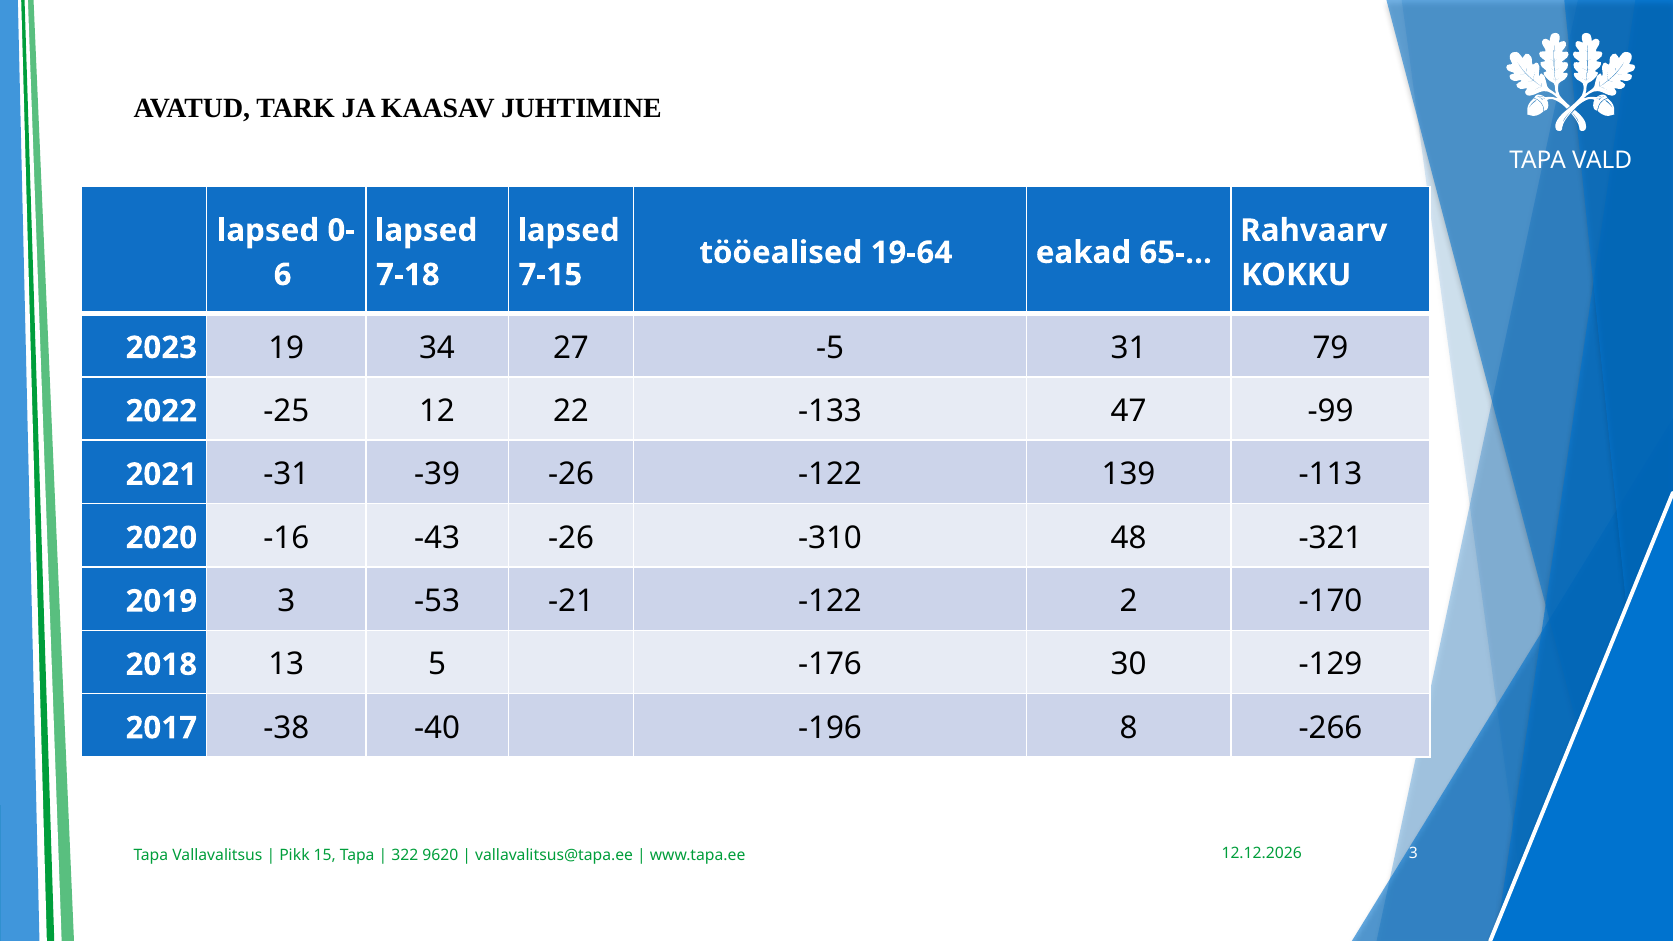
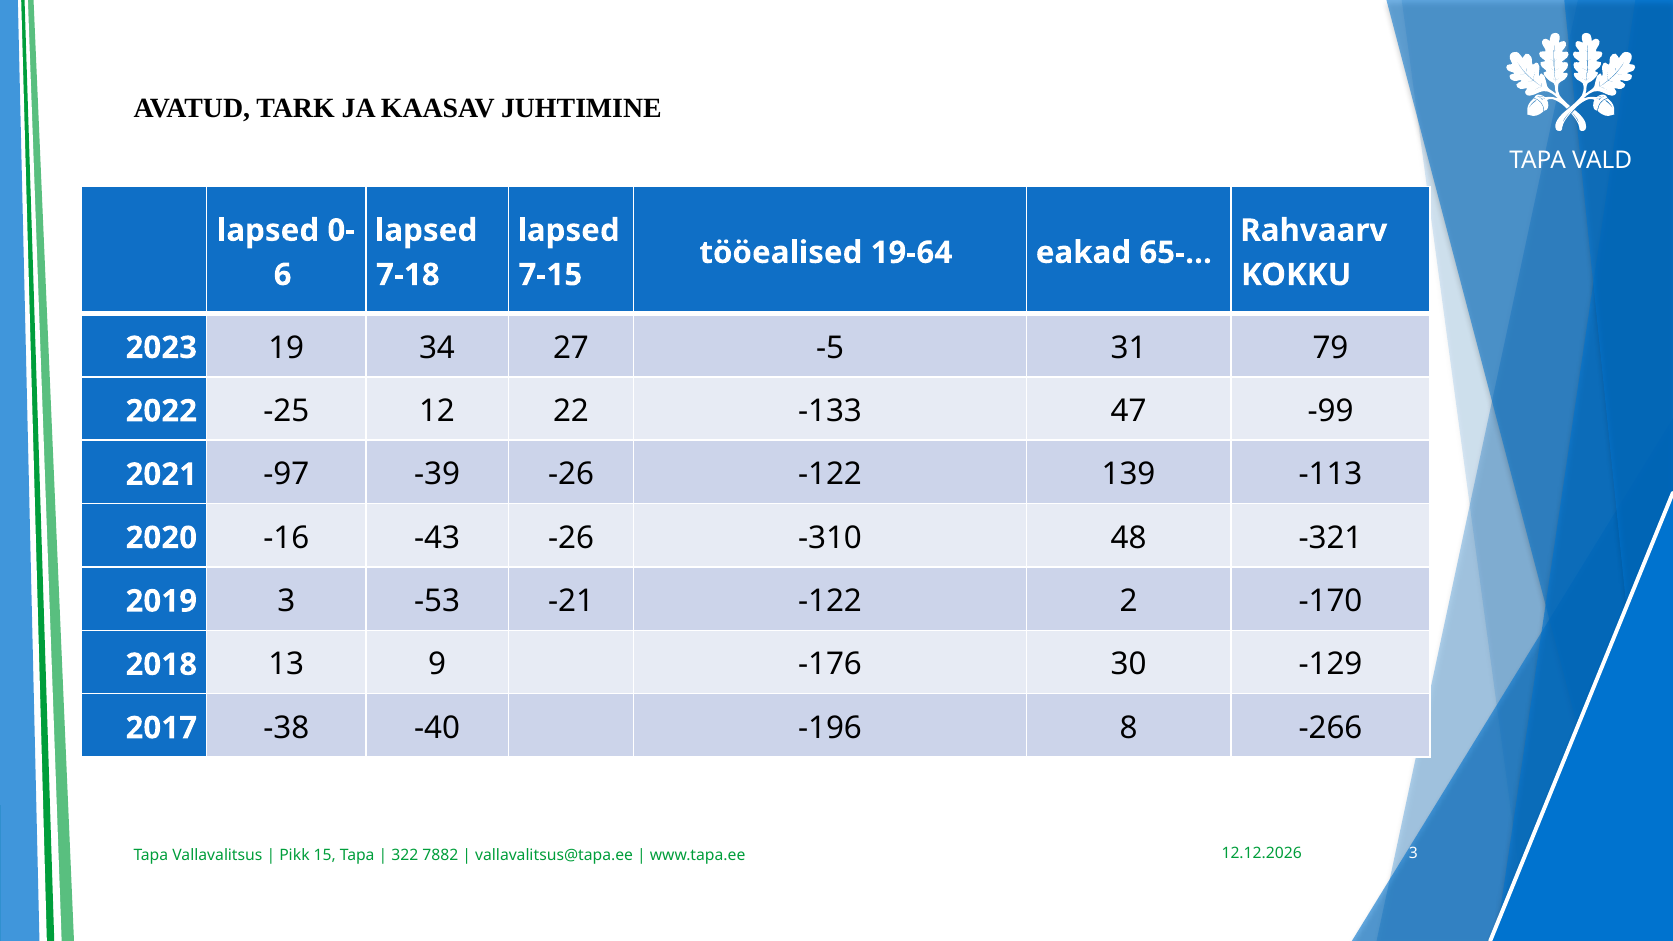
-31: -31 -> -97 (286, 474)
5: 5 -> 9 (437, 665)
9620: 9620 -> 7882 (440, 855)
